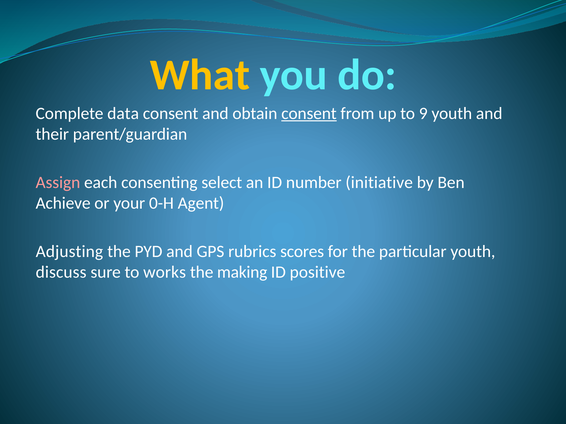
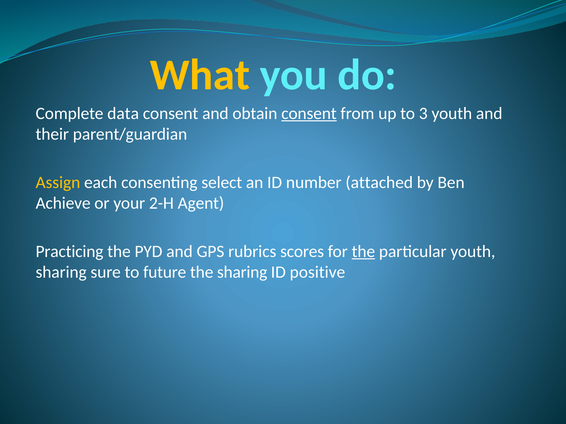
9: 9 -> 3 (423, 113)
Assign colour: pink -> yellow (58, 183)
initiative: initiative -> attached (379, 183)
0-H: 0-H -> 2-H (161, 203)
Adjusting: Adjusting -> Practicing (70, 252)
the underline: none -> present (363, 252)
discuss: discuss -> sharing (61, 272)
works: works -> future (165, 272)
the making: making -> sharing (242, 272)
